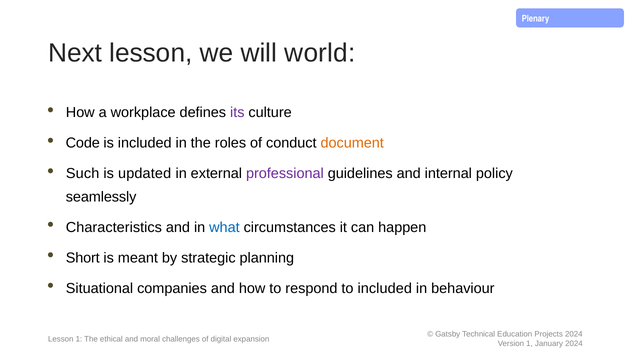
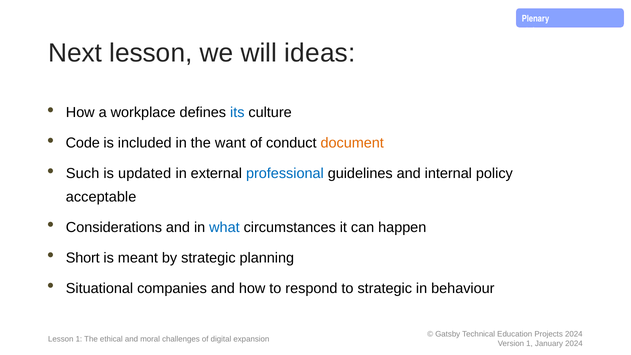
world: world -> ideas (320, 53)
its colour: purple -> blue (237, 113)
roles: roles -> want (230, 143)
professional colour: purple -> blue (285, 174)
seamlessly: seamlessly -> acceptable (101, 197)
Characteristics: Characteristics -> Considerations (114, 227)
to included: included -> strategic (385, 288)
